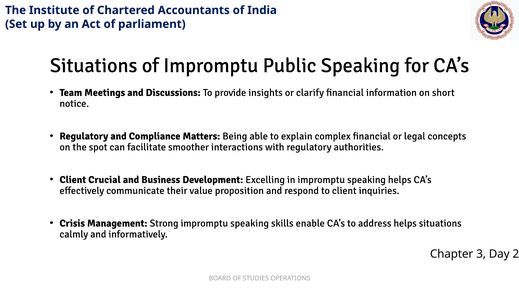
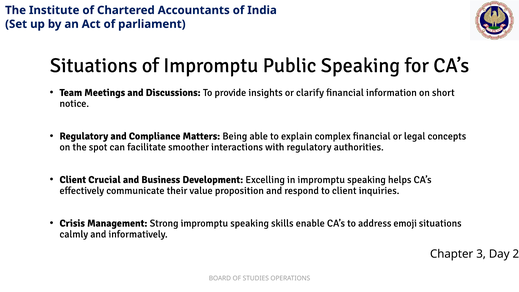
address helps: helps -> emoji (405, 223)
